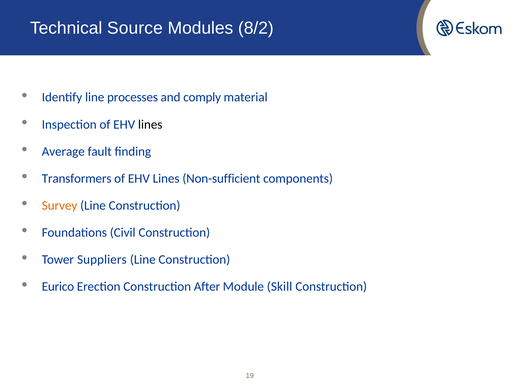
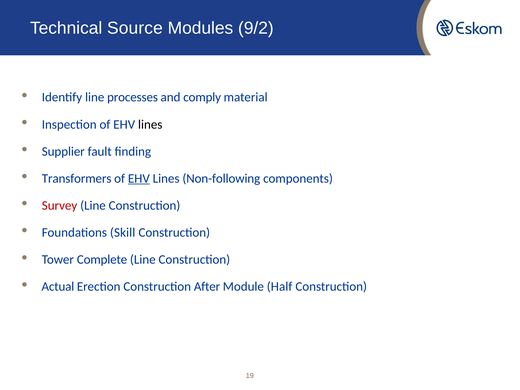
8/2: 8/2 -> 9/2 (256, 28)
Average: Average -> Supplier (63, 151)
EHV underline: none -> present (139, 179)
Non-sufficient: Non-sufficient -> Non-following (221, 179)
Survey colour: orange -> red (60, 206)
Civil: Civil -> Skill (123, 233)
Suppliers: Suppliers -> Complete (102, 260)
Eurico: Eurico -> Actual (58, 287)
Skill: Skill -> Half (280, 287)
